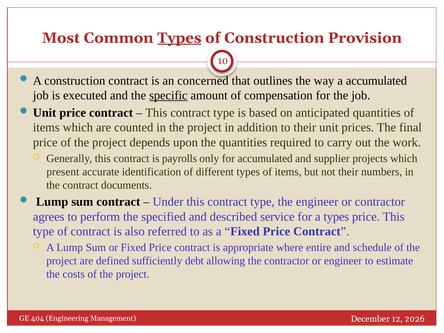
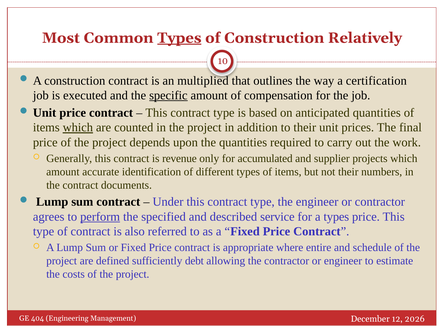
Provision: Provision -> Relatively (365, 38)
concerned: concerned -> multiplied (203, 81)
a accumulated: accumulated -> certification (376, 81)
which underline: none -> present (78, 128)
payrolls: payrolls -> revenue (179, 159)
present: present -> amount (63, 172)
perform underline: none -> present (100, 217)
